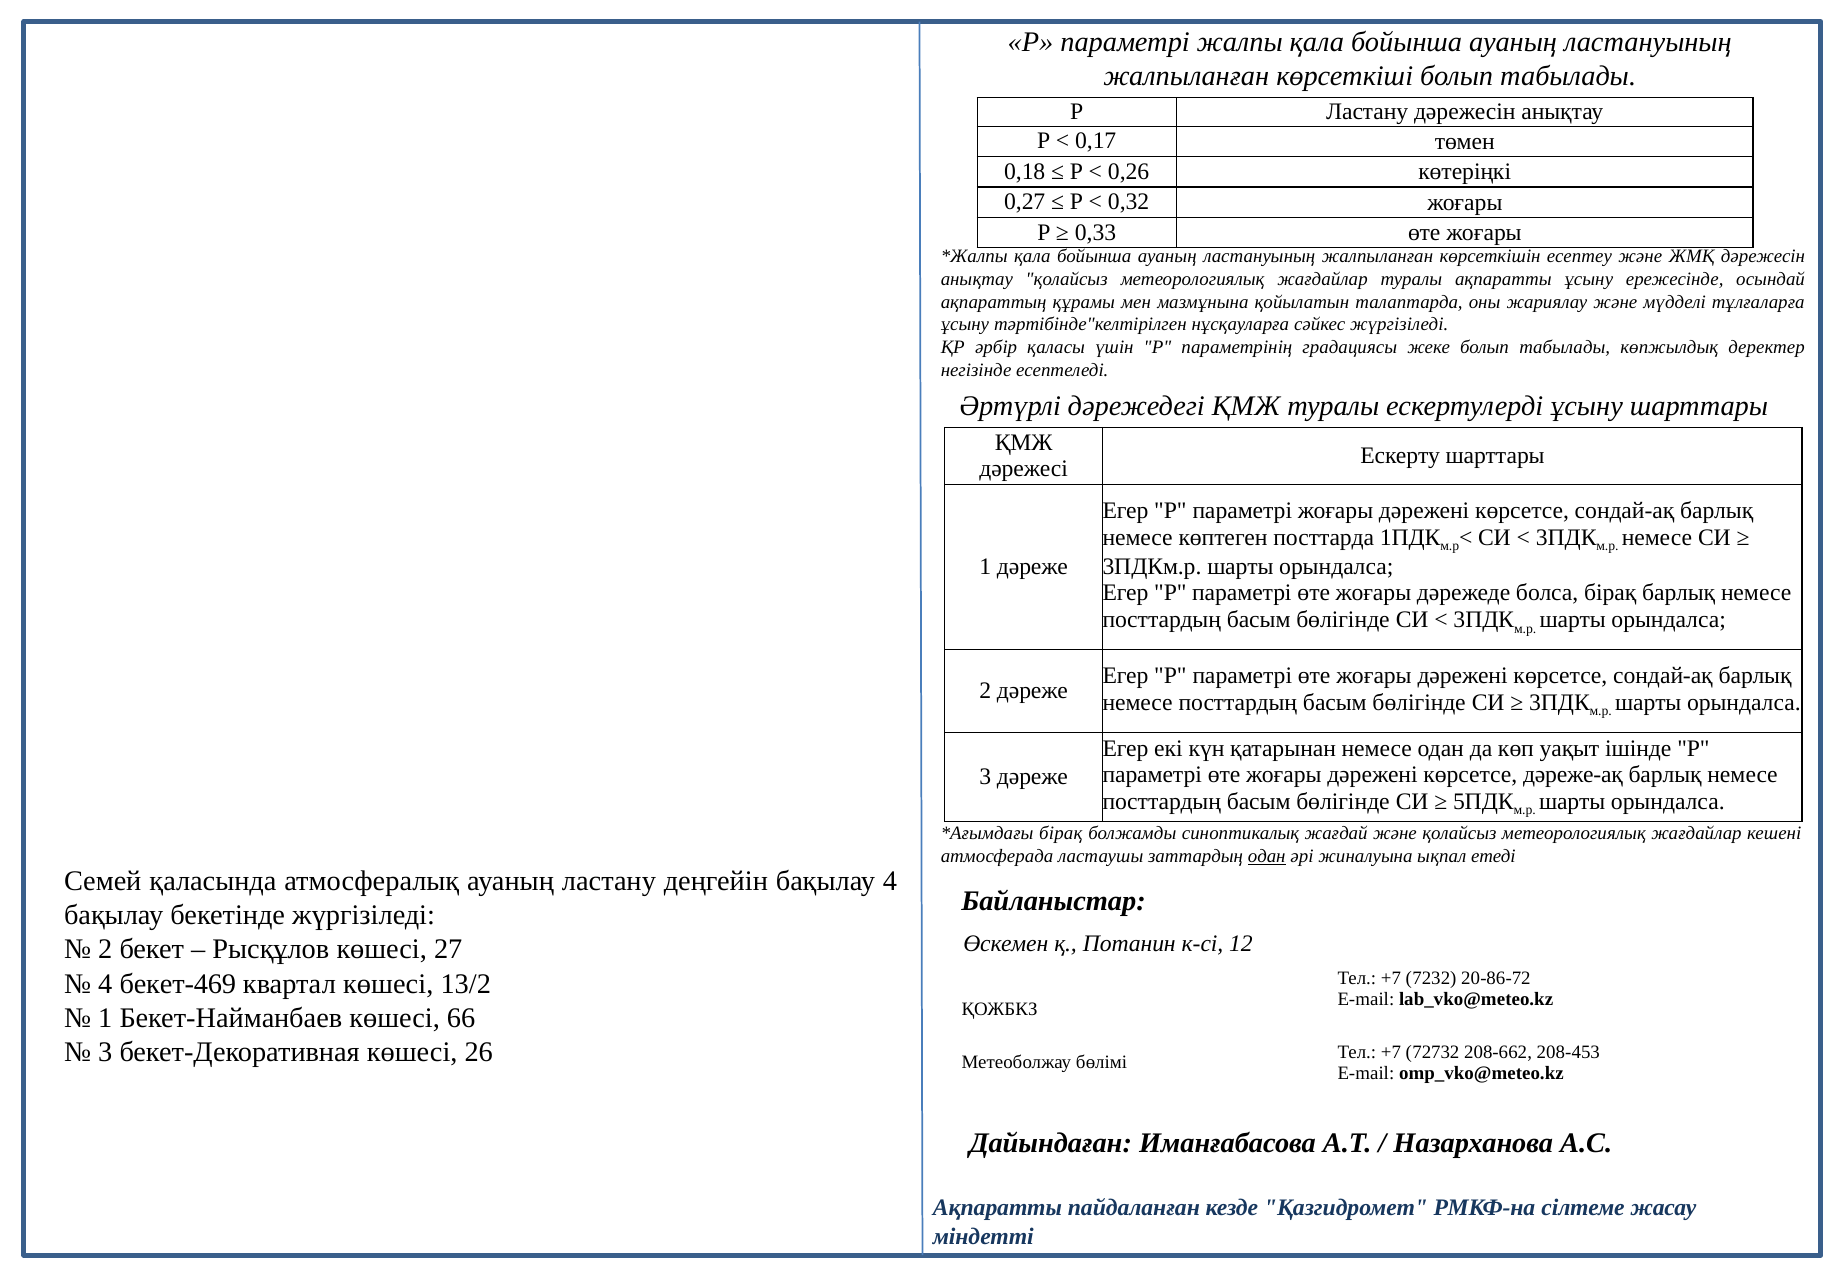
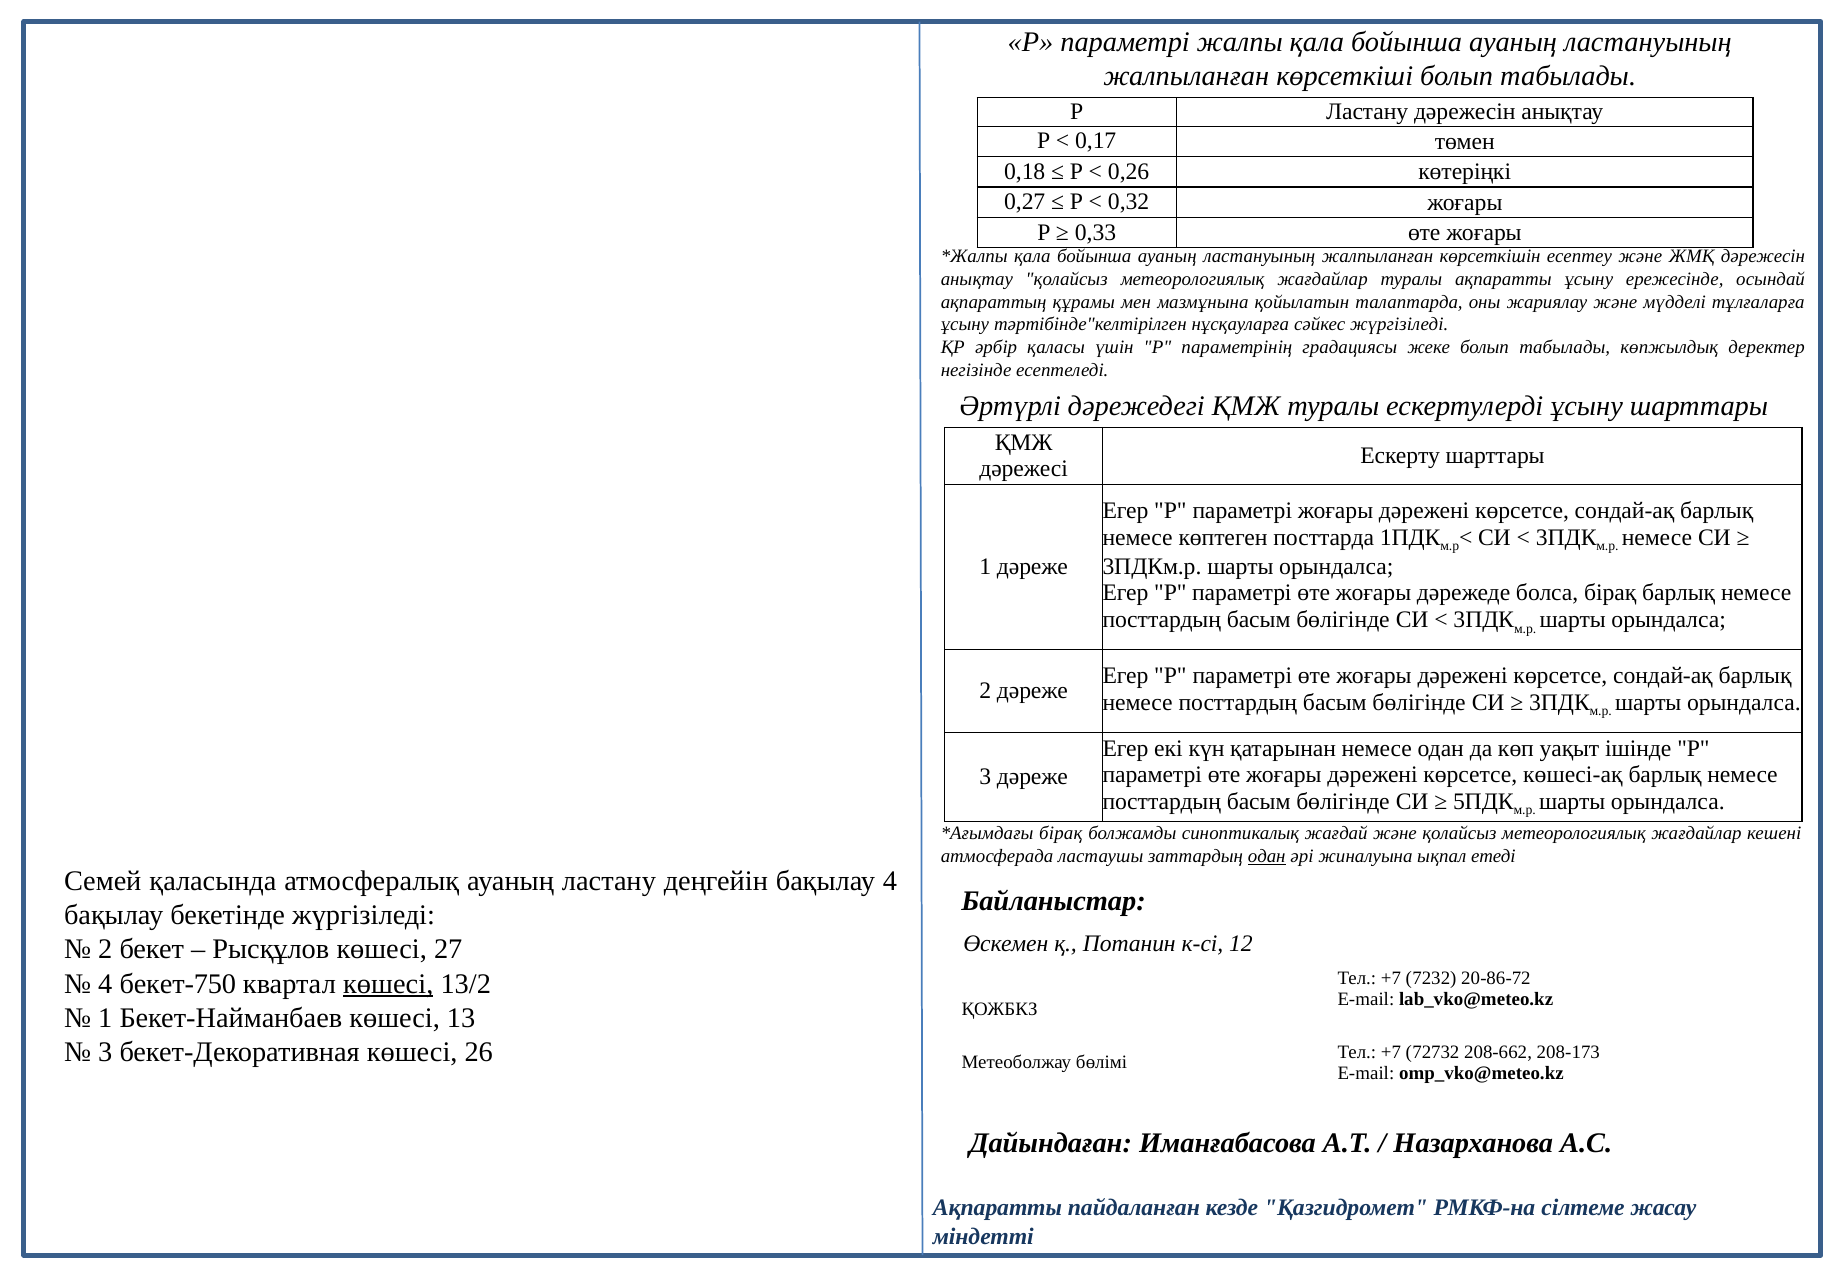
дәреже-ақ: дәреже-ақ -> көшесі-ақ (1573, 775)
бекет-469: бекет-469 -> бекет-750 (178, 984)
көшесі underline: none -> present (388, 984)
66: 66 -> 13 (461, 1018)
208-453: 208-453 -> 208-173 (1568, 1052)
